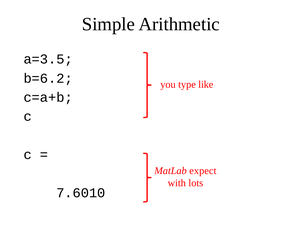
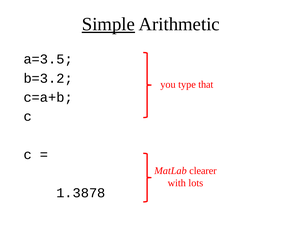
Simple underline: none -> present (108, 24)
b=6.2: b=6.2 -> b=3.2 (48, 78)
like: like -> that (206, 85)
expect: expect -> clearer (203, 171)
7.6010: 7.6010 -> 1.3878 (81, 193)
